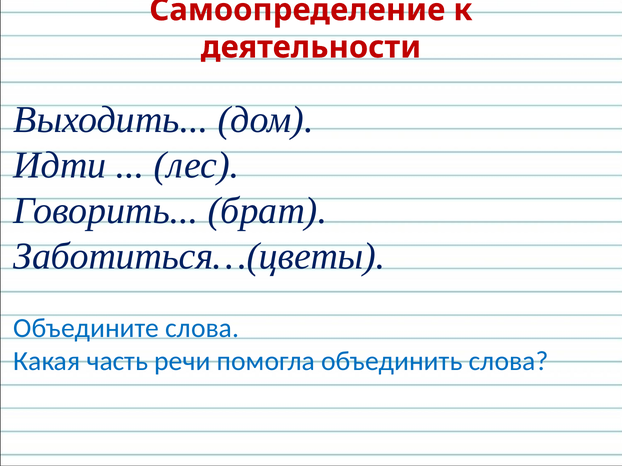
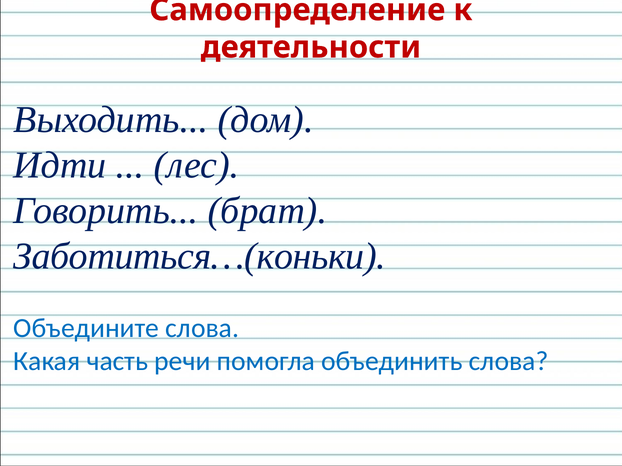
Заботиться…(цветы: Заботиться…(цветы -> Заботиться…(коньки (200, 257)
